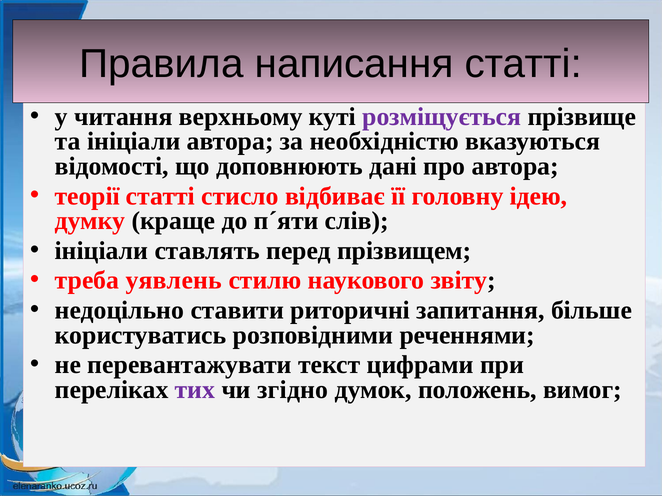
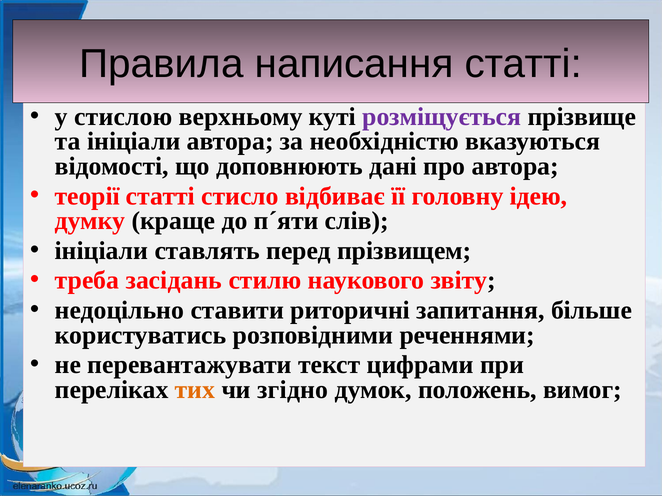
читання: читання -> стислою (123, 117)
уявлень: уявлень -> засідань (174, 281)
тих colour: purple -> orange (195, 390)
